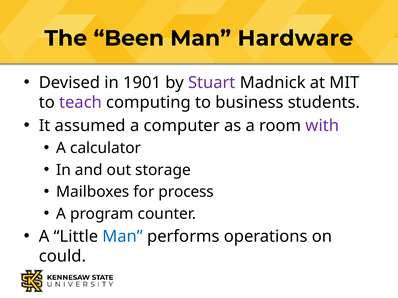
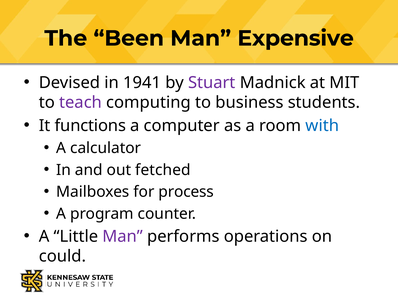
Hardware: Hardware -> Expensive (296, 38)
1901: 1901 -> 1941 (142, 83)
assumed: assumed -> functions (90, 126)
with colour: purple -> blue (322, 126)
storage: storage -> fetched (163, 170)
Man colour: blue -> purple (123, 237)
